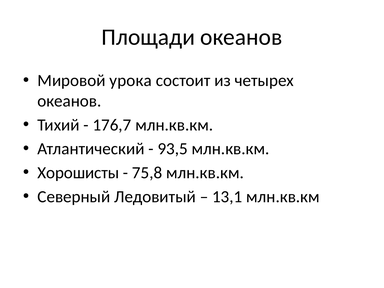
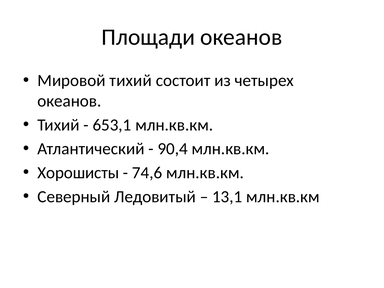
Мировой урока: урока -> тихий (131, 81)
176,7: 176,7 -> 653,1 (112, 125)
93,5: 93,5 -> 90,4 (173, 149)
75,8: 75,8 -> 74,6 (147, 173)
